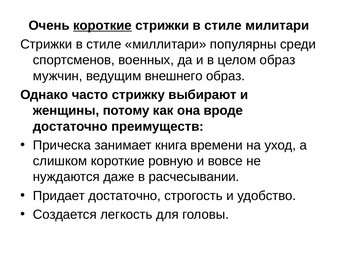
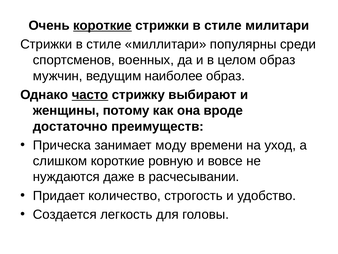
внешнего: внешнего -> наиболее (174, 76)
часто underline: none -> present (90, 95)
книга: книга -> моду (171, 145)
Придает достаточно: достаточно -> количество (125, 195)
